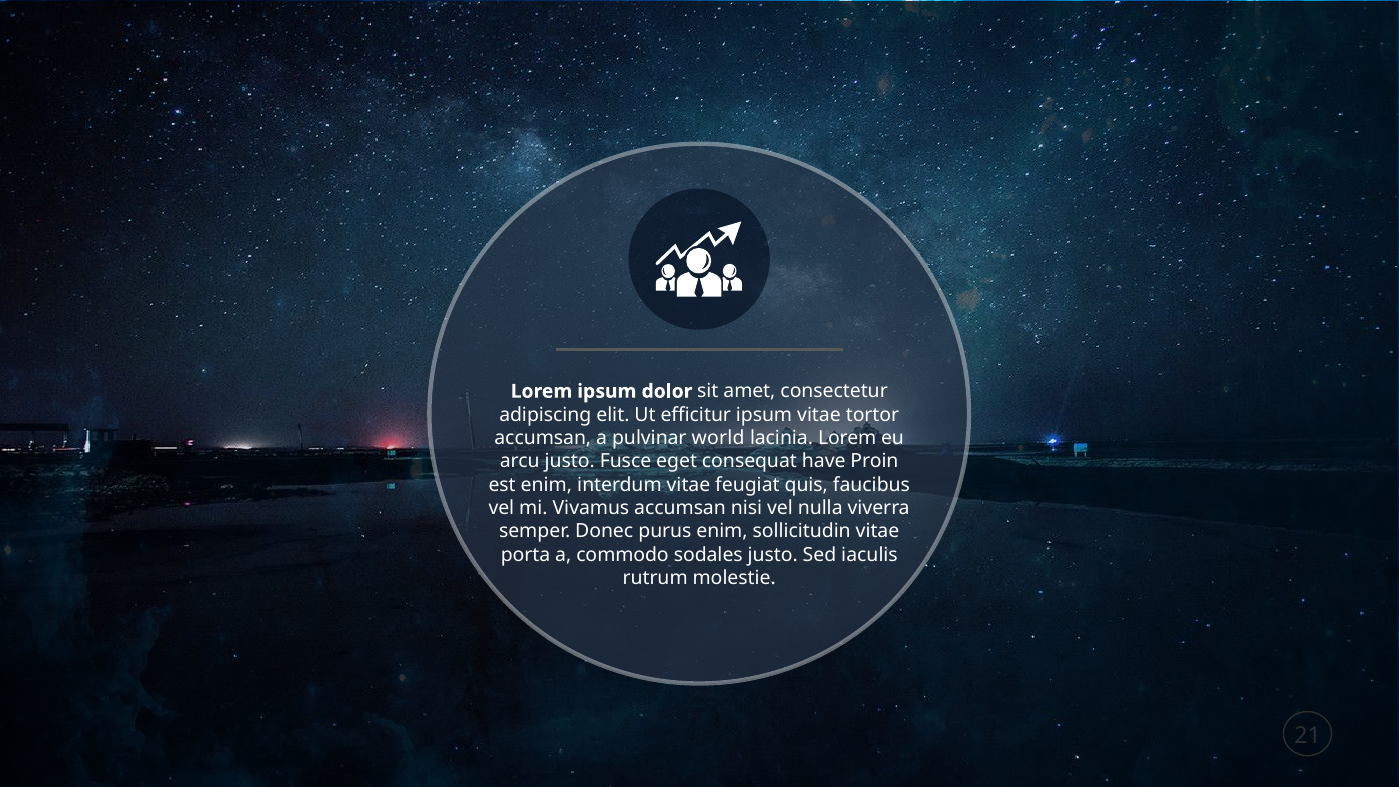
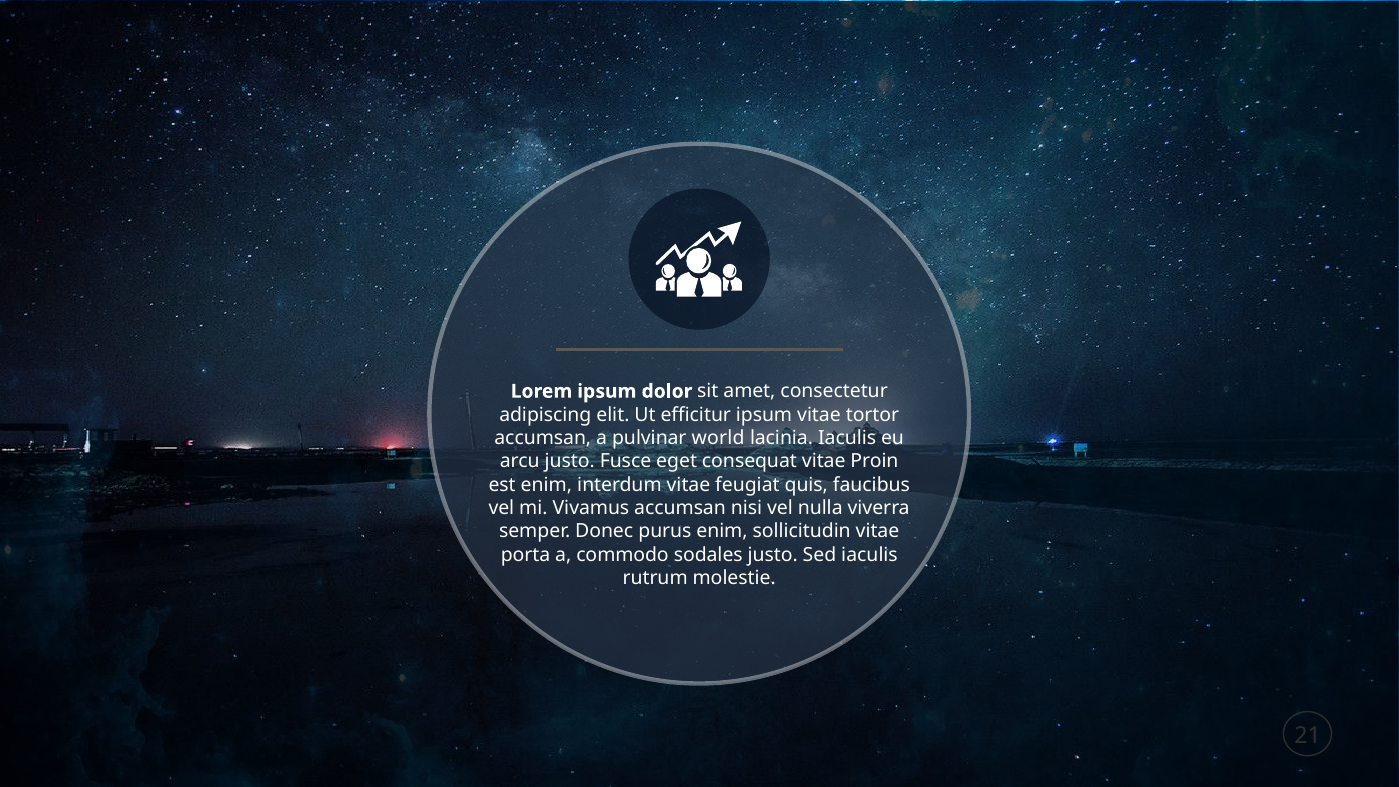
lacinia Lorem: Lorem -> Iaculis (847, 438)
consequat have: have -> vitae (824, 461)
